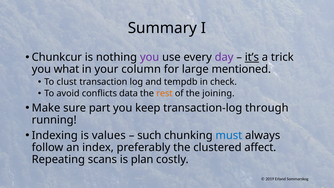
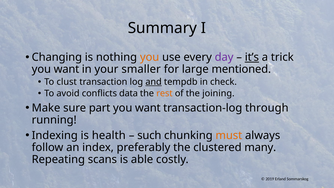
Chunkcur: Chunkcur -> Changing (57, 57)
you colour: purple -> orange (150, 57)
what: what -> want (66, 69)
column: column -> smaller (141, 69)
and underline: none -> present (154, 82)
keep: keep -> want (148, 108)
values: values -> health (109, 135)
must colour: blue -> orange (229, 135)
affect: affect -> many (260, 147)
plan: plan -> able (142, 159)
